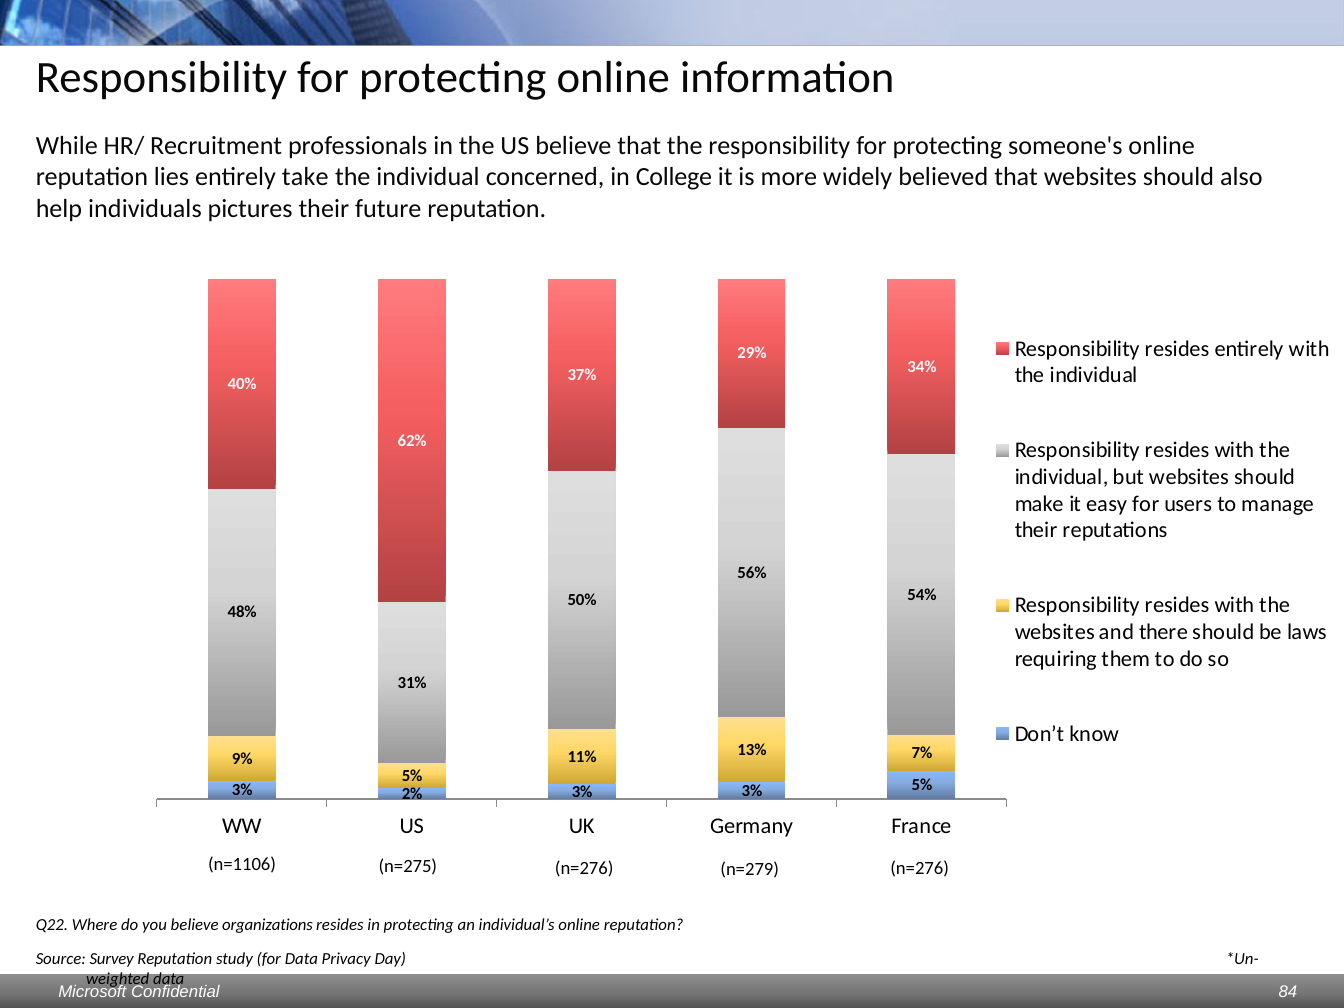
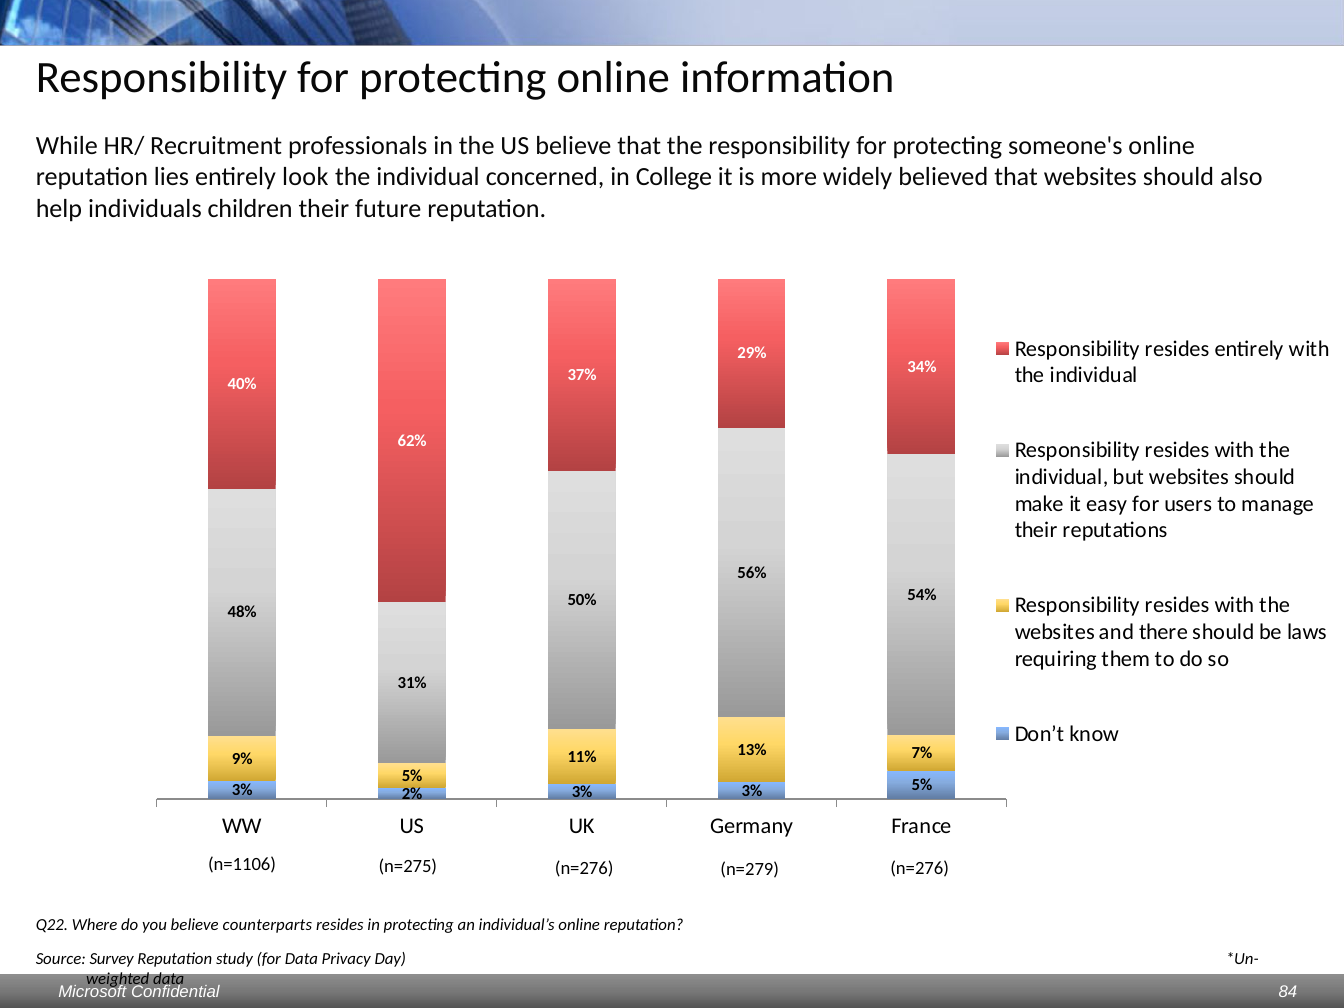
take: take -> look (305, 177)
pictures: pictures -> children (250, 208)
organizations: organizations -> counterparts (267, 925)
